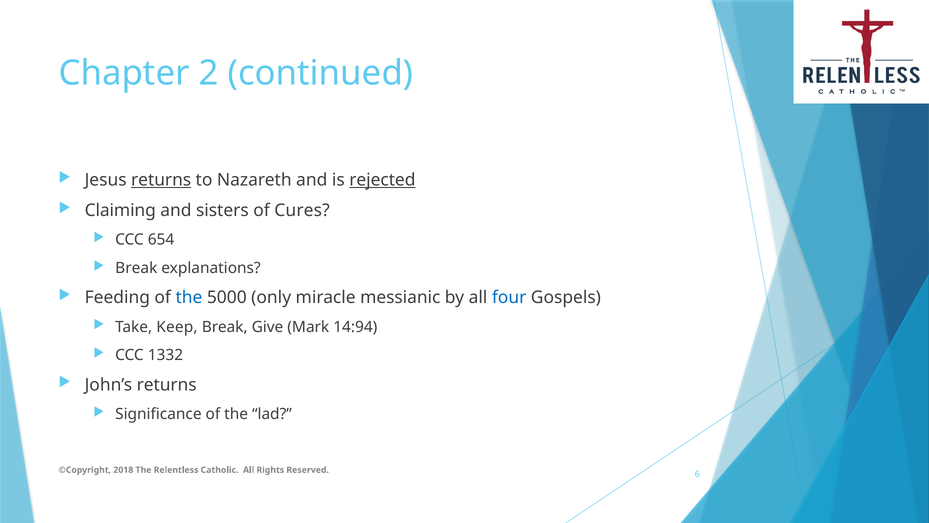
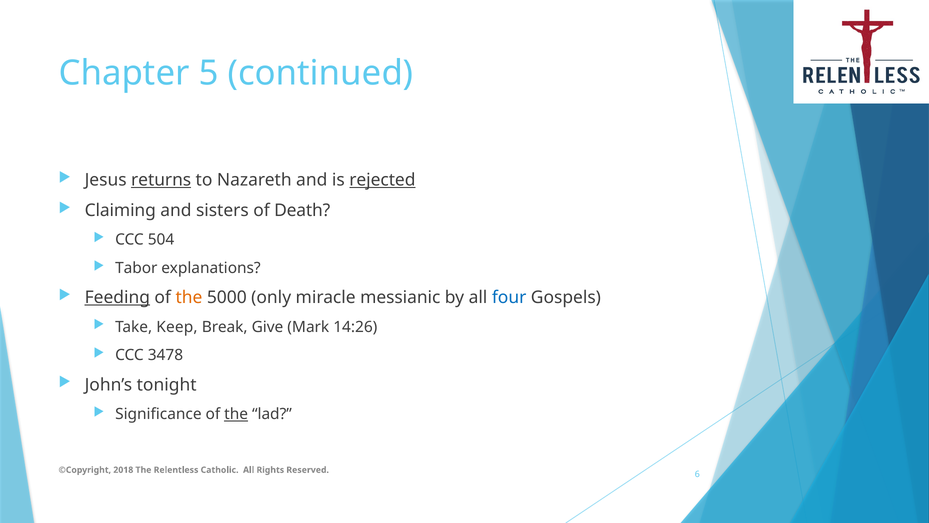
2: 2 -> 5 (209, 73)
Cures: Cures -> Death (302, 210)
654: 654 -> 504 (161, 240)
Break: Break -> Tabor (136, 268)
Feeding underline: none -> present (117, 297)
the colour: blue -> orange (189, 297)
14:94: 14:94 -> 14:26 (355, 327)
1332: 1332 -> 3478 (165, 355)
John’s returns: returns -> tonight (167, 385)
the underline: none -> present (236, 414)
